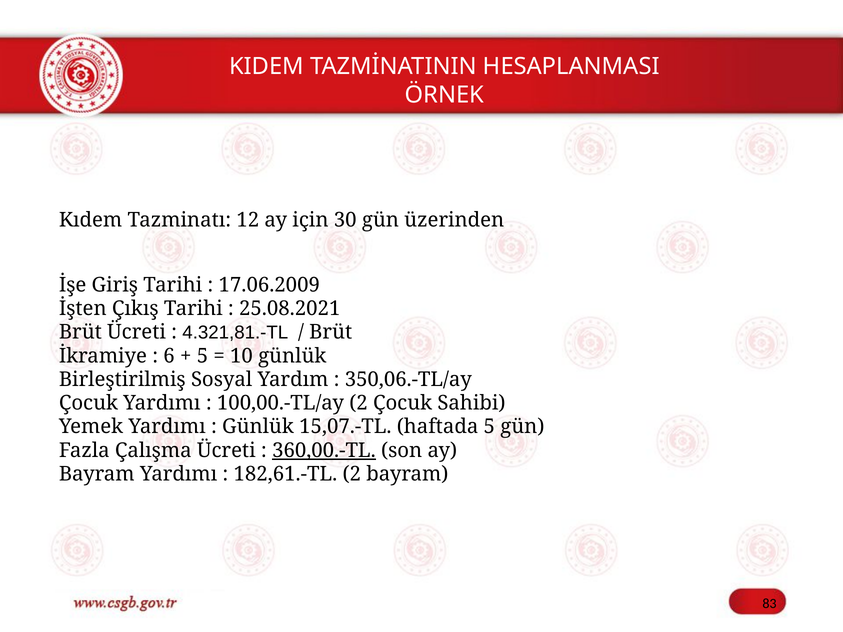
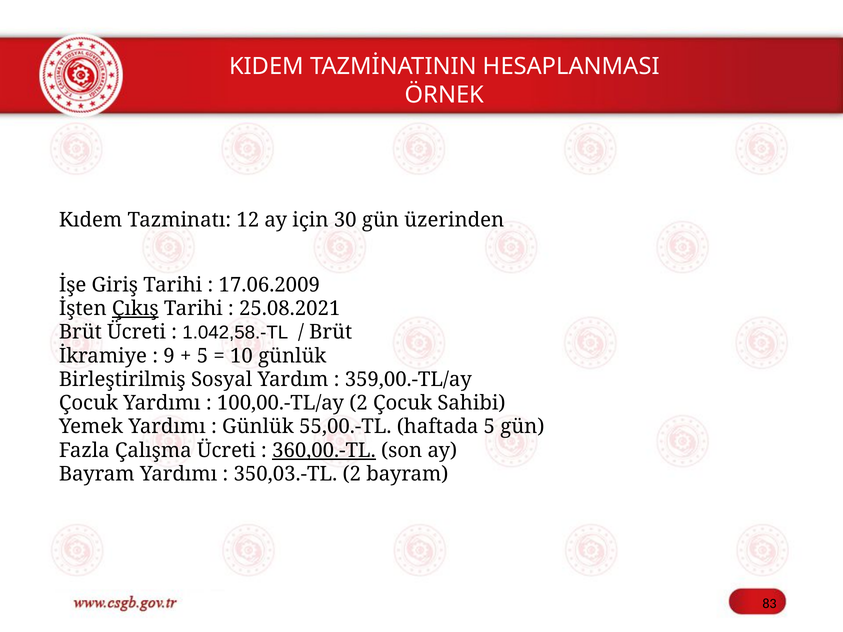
Çıkış underline: none -> present (135, 309)
4.321,81.-TL: 4.321,81.-TL -> 1.042,58.-TL (235, 333)
6: 6 -> 9 (169, 356)
350,06.-TL/ay: 350,06.-TL/ay -> 359,00.-TL/ay (408, 380)
15,07.-TL: 15,07.-TL -> 55,00.-TL (345, 427)
182,61.-TL: 182,61.-TL -> 350,03.-TL (285, 474)
